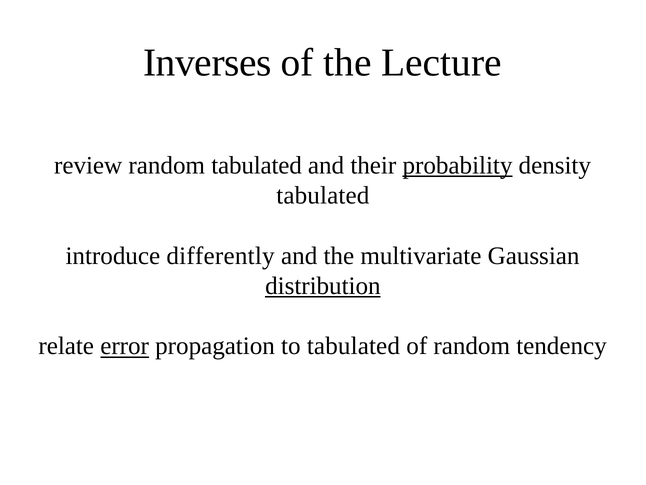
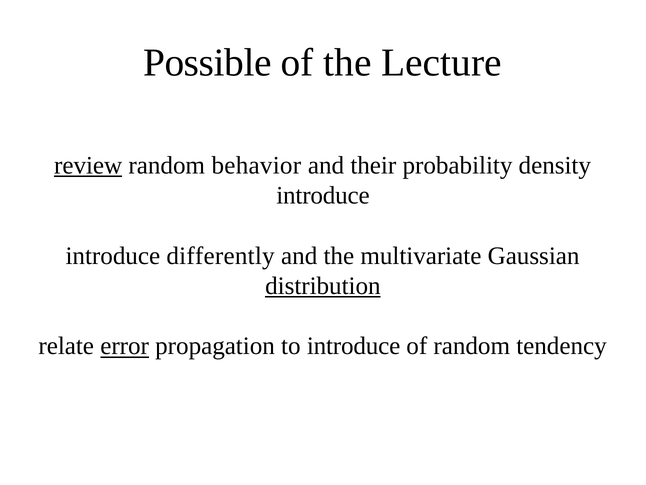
Inverses: Inverses -> Possible (207, 63)
review underline: none -> present (88, 165)
random tabulated: tabulated -> behavior (256, 165)
probability underline: present -> none (457, 165)
tabulated: tabulated -> introduce (323, 195)
to tabulated: tabulated -> introduce (354, 346)
